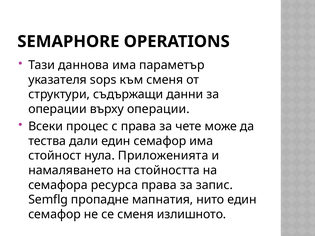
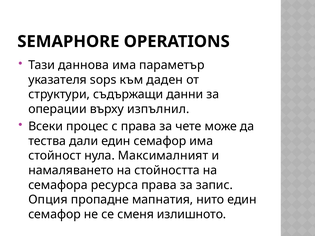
към сменя: сменя -> даден (165, 80)
върху операции: операции -> изпълнил (158, 109)
Приложенията: Приложенията -> Максималният (163, 156)
Semflg: Semflg -> Опция (48, 200)
